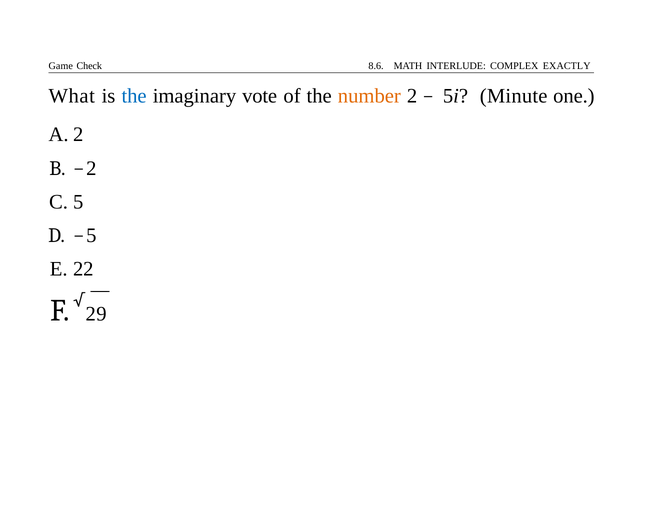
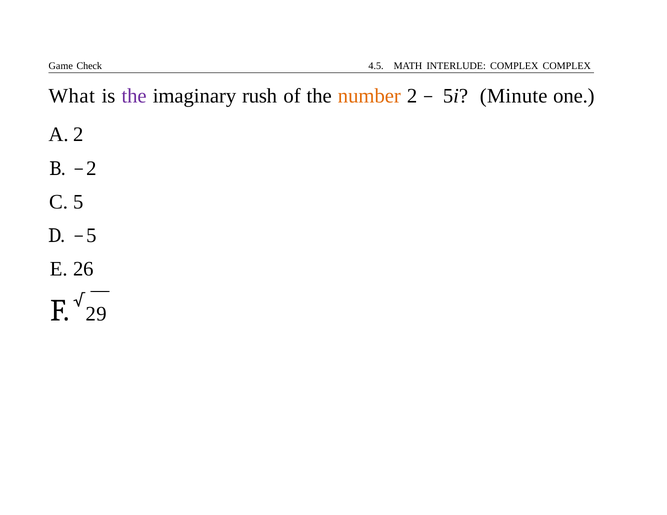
8.6: 8.6 -> 4.5 (376, 66)
COMPLEX EXACTLY: EXACTLY -> COMPLEX (567, 66)
the colour: blue -> purple (134, 96)
vote: vote -> rush (260, 96)
22: 22 -> 26 (83, 269)
